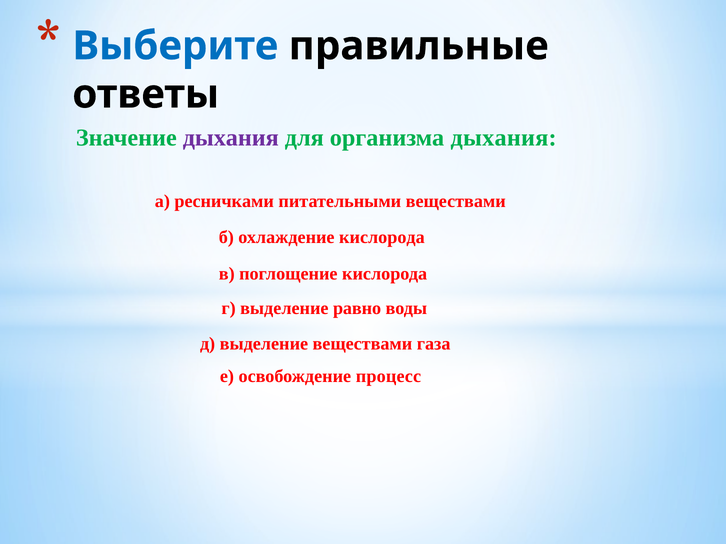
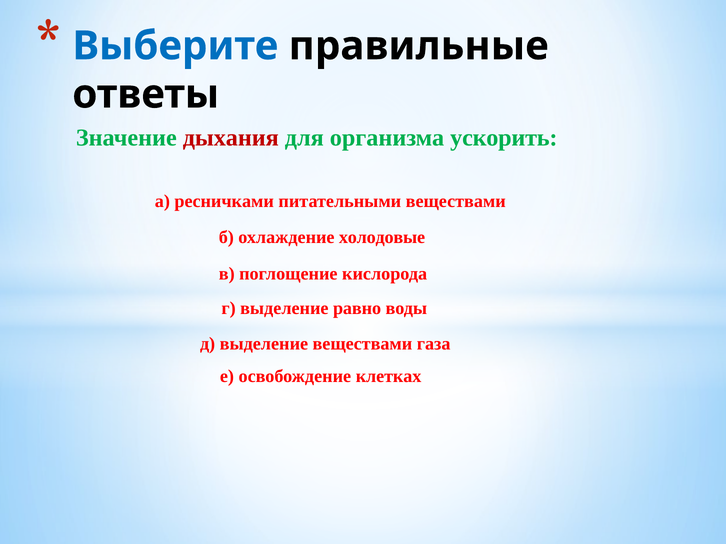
дыхания colour: purple -> red (231, 138)
организма дыхания: дыхания -> ускорить (504, 138)
охлаждение кислорода: кислорода -> холодовые (382, 238)
процесс: процесс -> клетках (389, 376)
